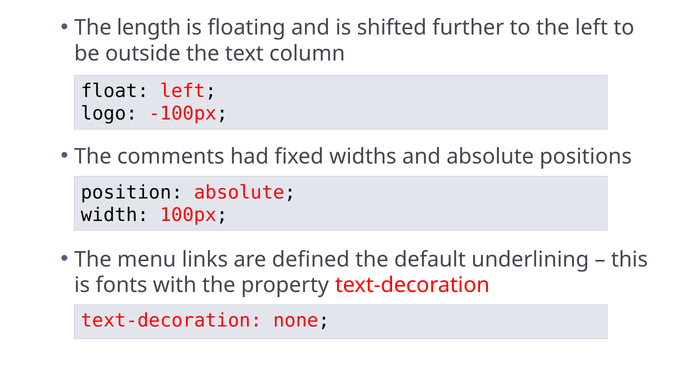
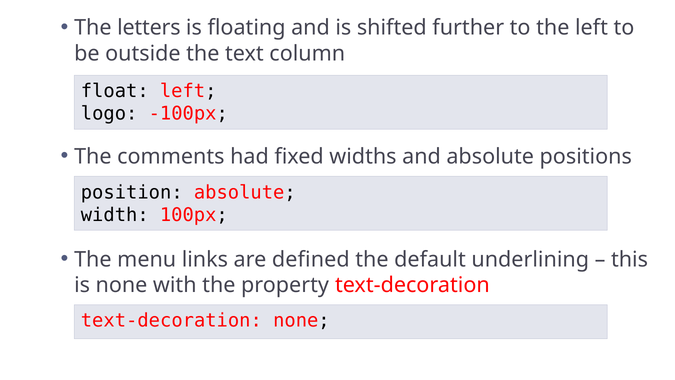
length: length -> letters (149, 28)
is fonts: fonts -> none (121, 285)
